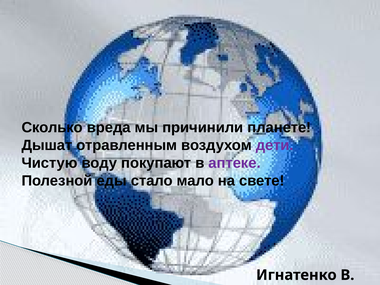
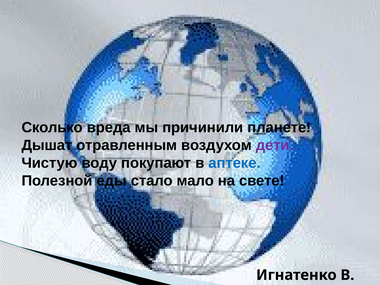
аптеке colour: purple -> blue (235, 163)
